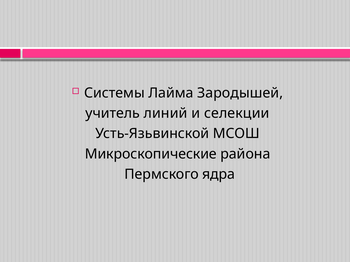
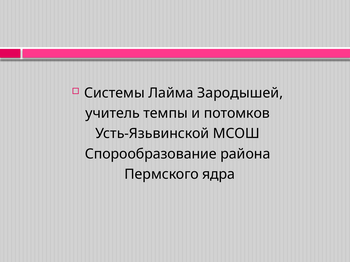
линий: линий -> темпы (166, 114)
селекции: селекции -> потомков (237, 114)
Микроскопические: Микроскопические -> Спорообразование (151, 154)
